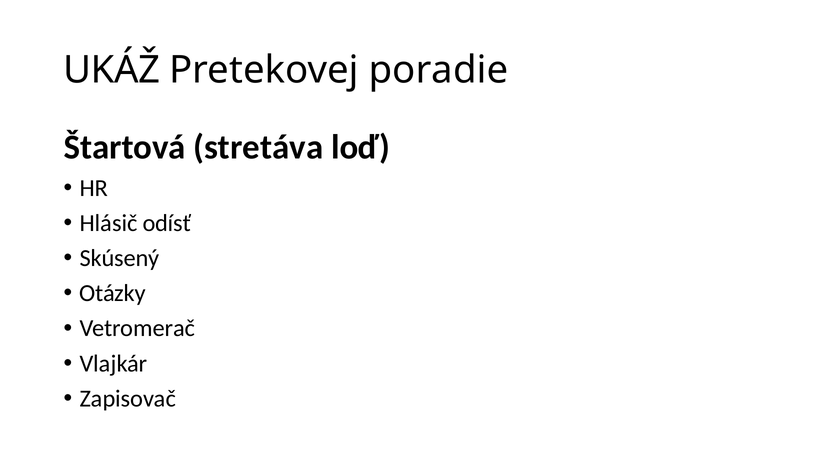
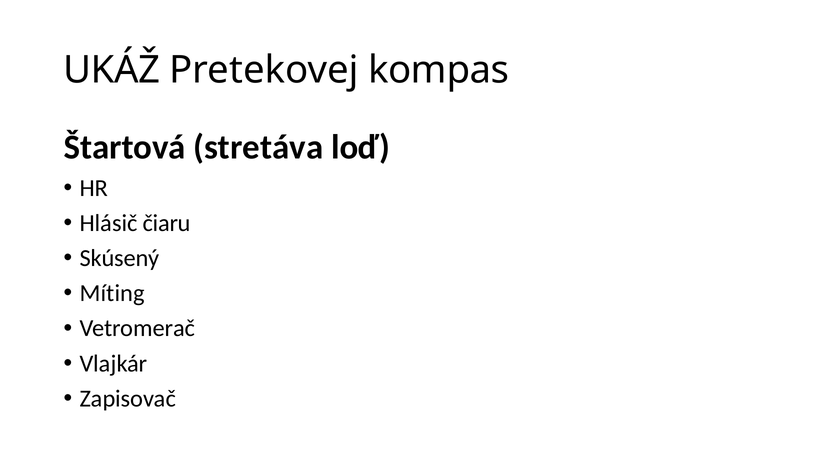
poradie: poradie -> kompas (439, 70)
odísť: odísť -> čiaru (167, 223)
Otázky: Otázky -> Míting (112, 294)
